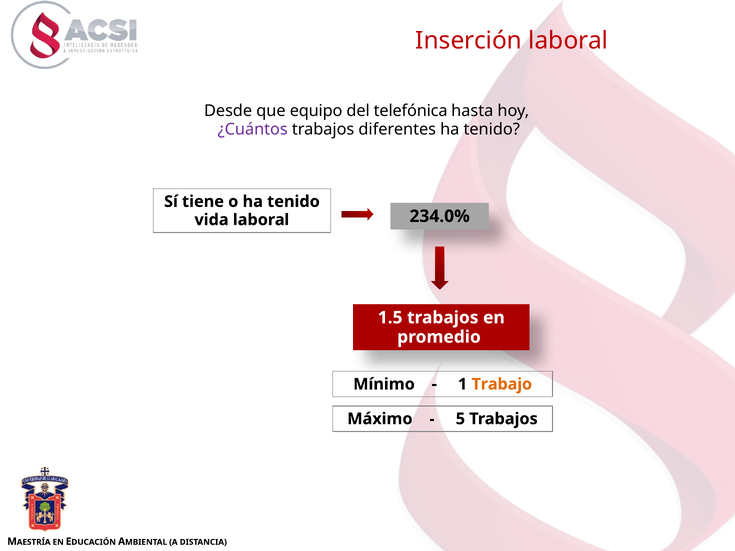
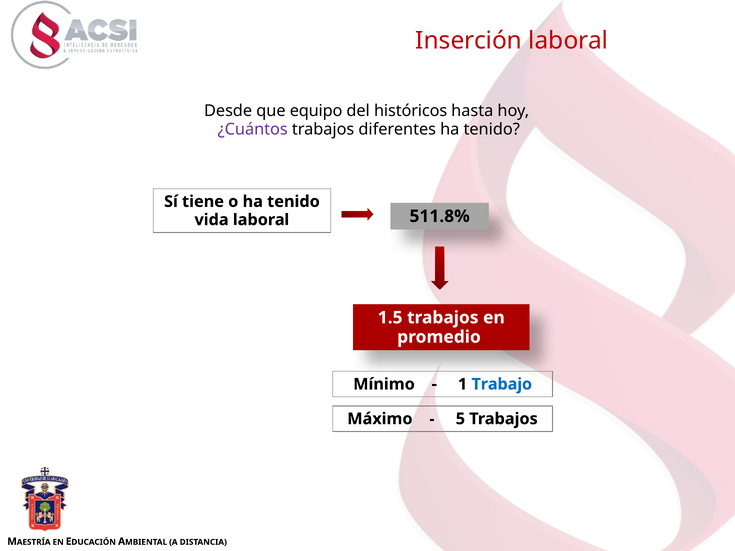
telefónica: telefónica -> históricos (411, 111)
234.0%: 234.0% -> 511.8% (440, 216)
Trabajo colour: orange -> blue (502, 384)
